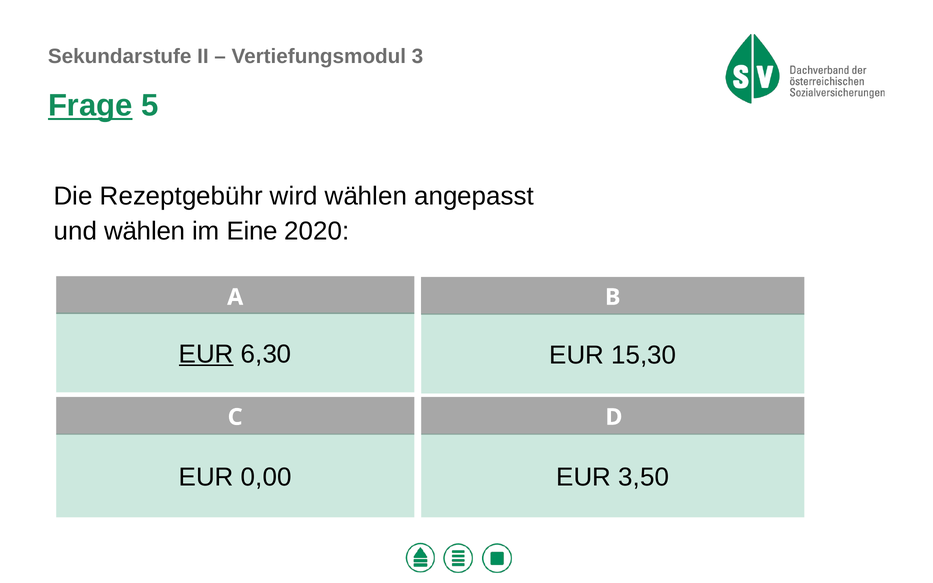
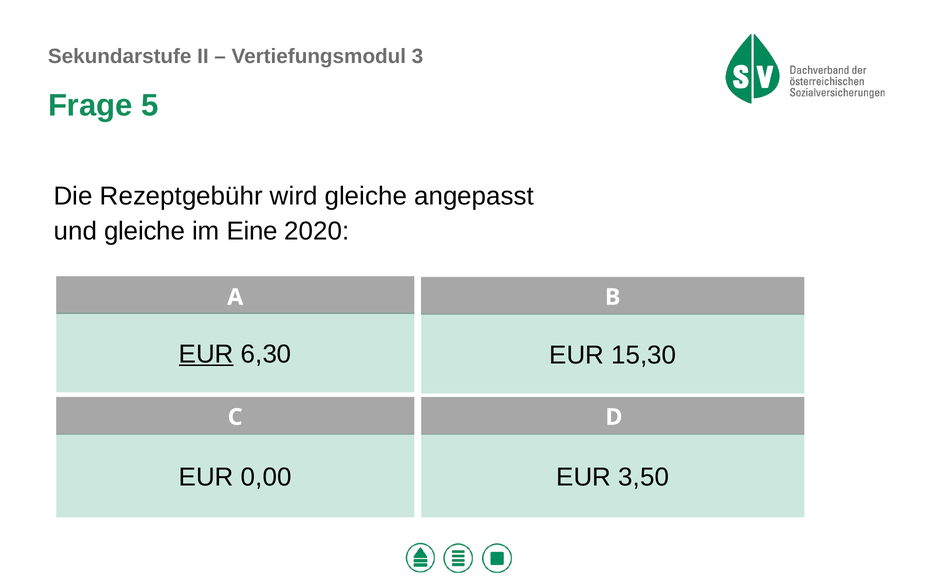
Frage underline: present -> none (90, 106)
wird wählen: wählen -> gleiche (366, 196)
und wählen: wählen -> gleiche (145, 231)
